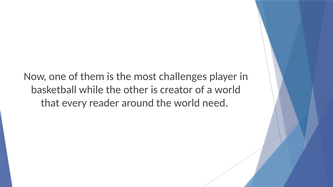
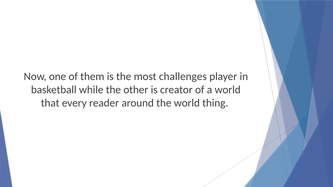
need: need -> thing (215, 103)
